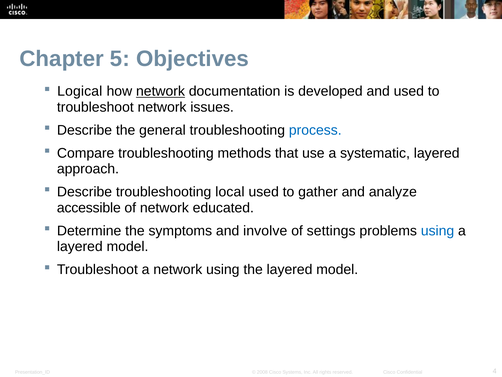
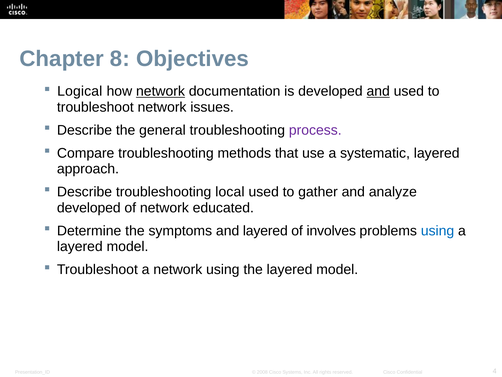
5: 5 -> 8 (120, 59)
and underline: none -> present (378, 91)
process colour: blue -> purple (315, 130)
accessible: accessible -> developed (89, 208)
and involve: involve -> layered (265, 230)
settings: settings -> involves (331, 230)
